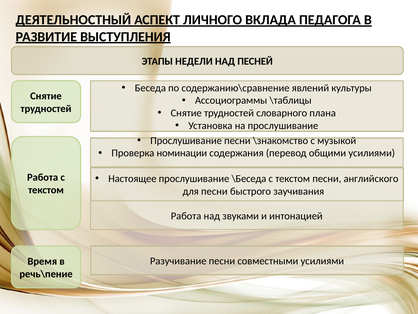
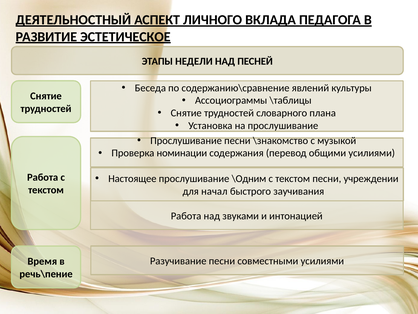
ВЫСТУПЛЕНИЯ: ВЫСТУПЛЕНИЯ -> ЭСТЕТИЧЕСКОЕ (125, 37)
\Беседа: \Беседа -> \Одним (249, 178)
английского: английского -> учреждении (371, 178)
для песни: песни -> начал (214, 191)
